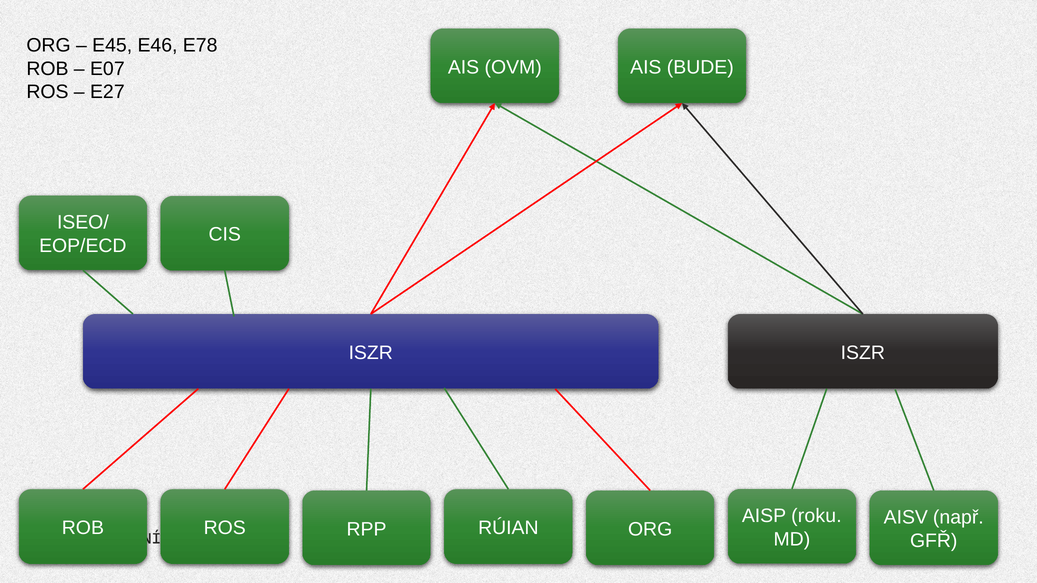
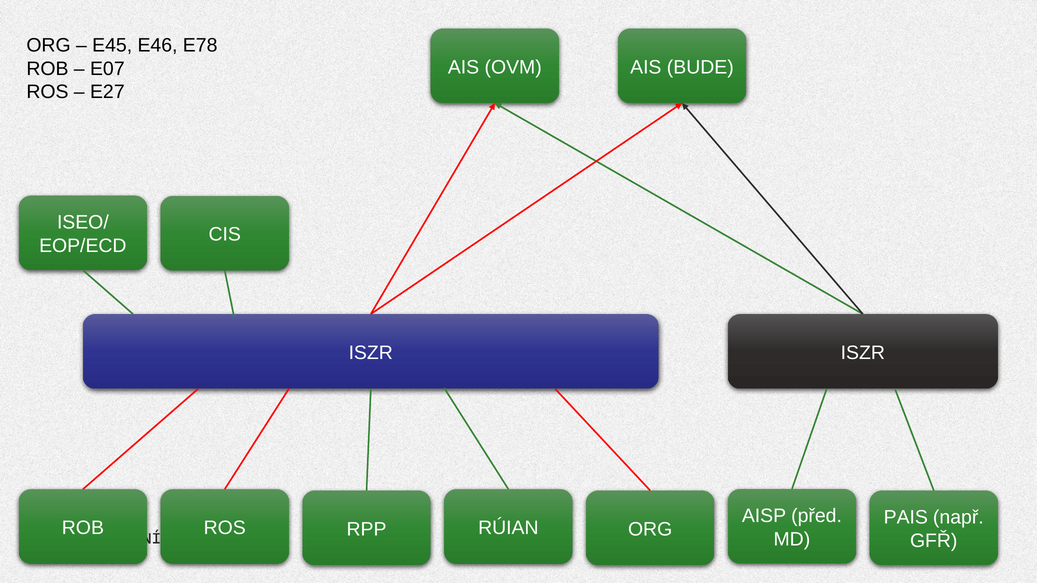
roku: roku -> před (817, 516)
AISV: AISV -> PAIS (906, 518)
